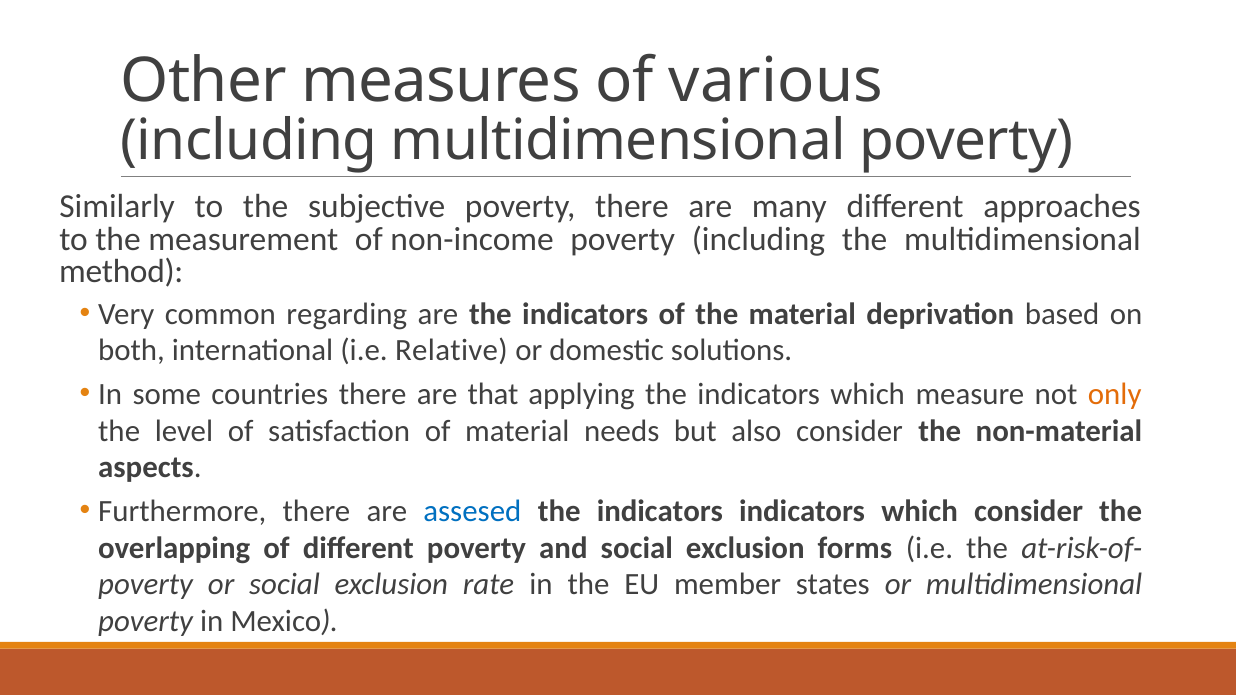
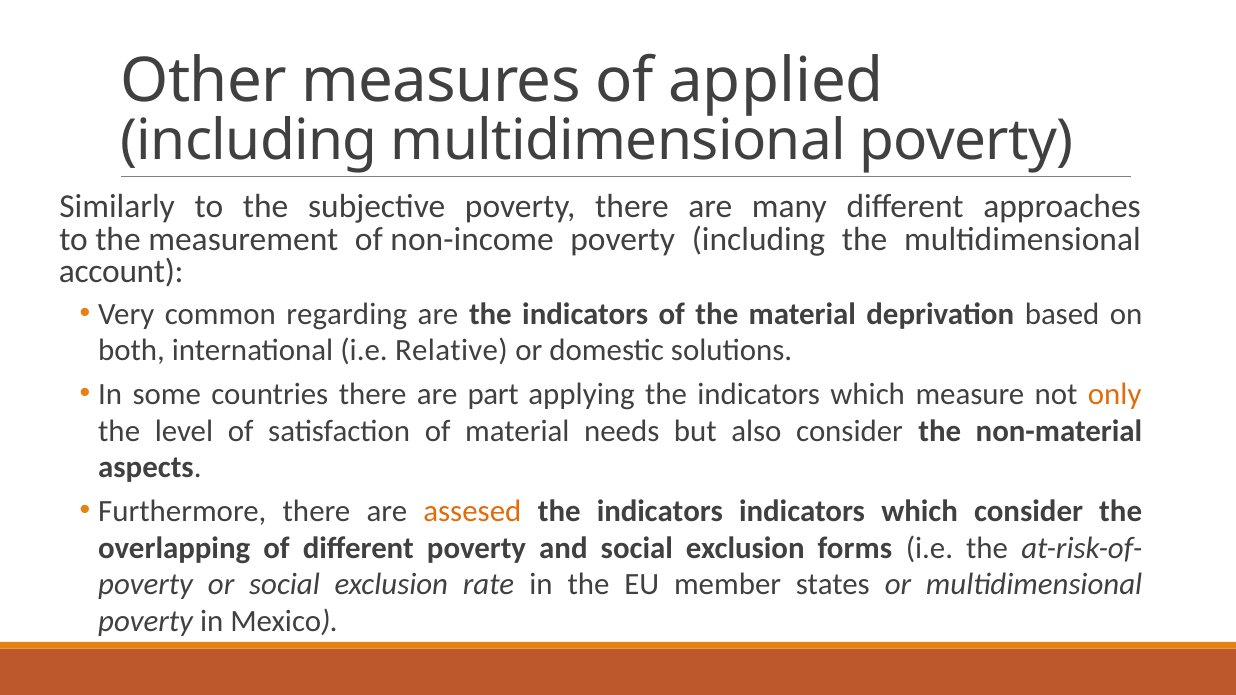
various: various -> applied (776, 81)
method: method -> account (121, 272)
that: that -> part (493, 394)
assesed colour: blue -> orange (472, 511)
